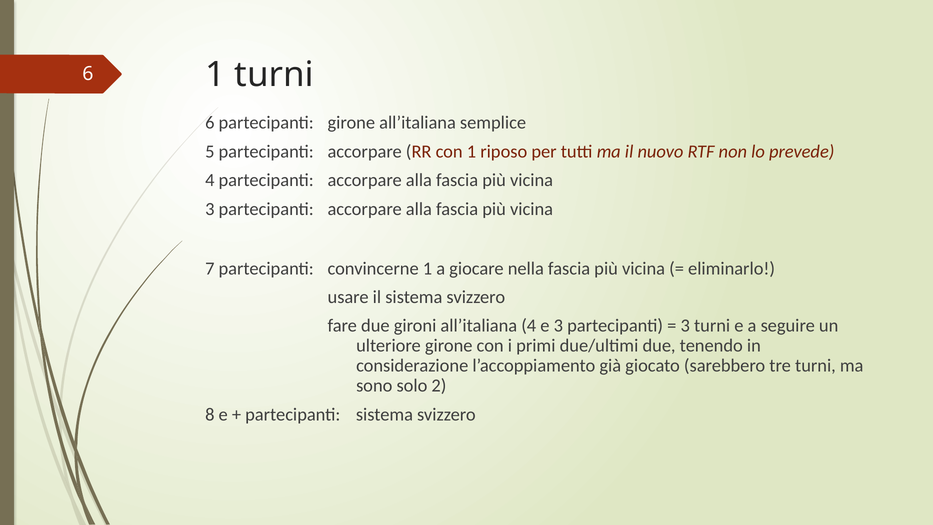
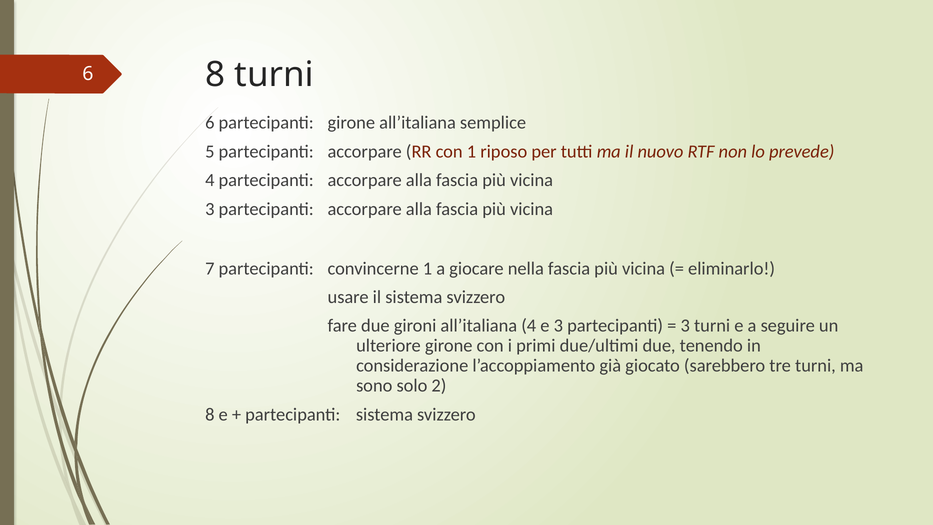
6 1: 1 -> 8 (215, 75)
